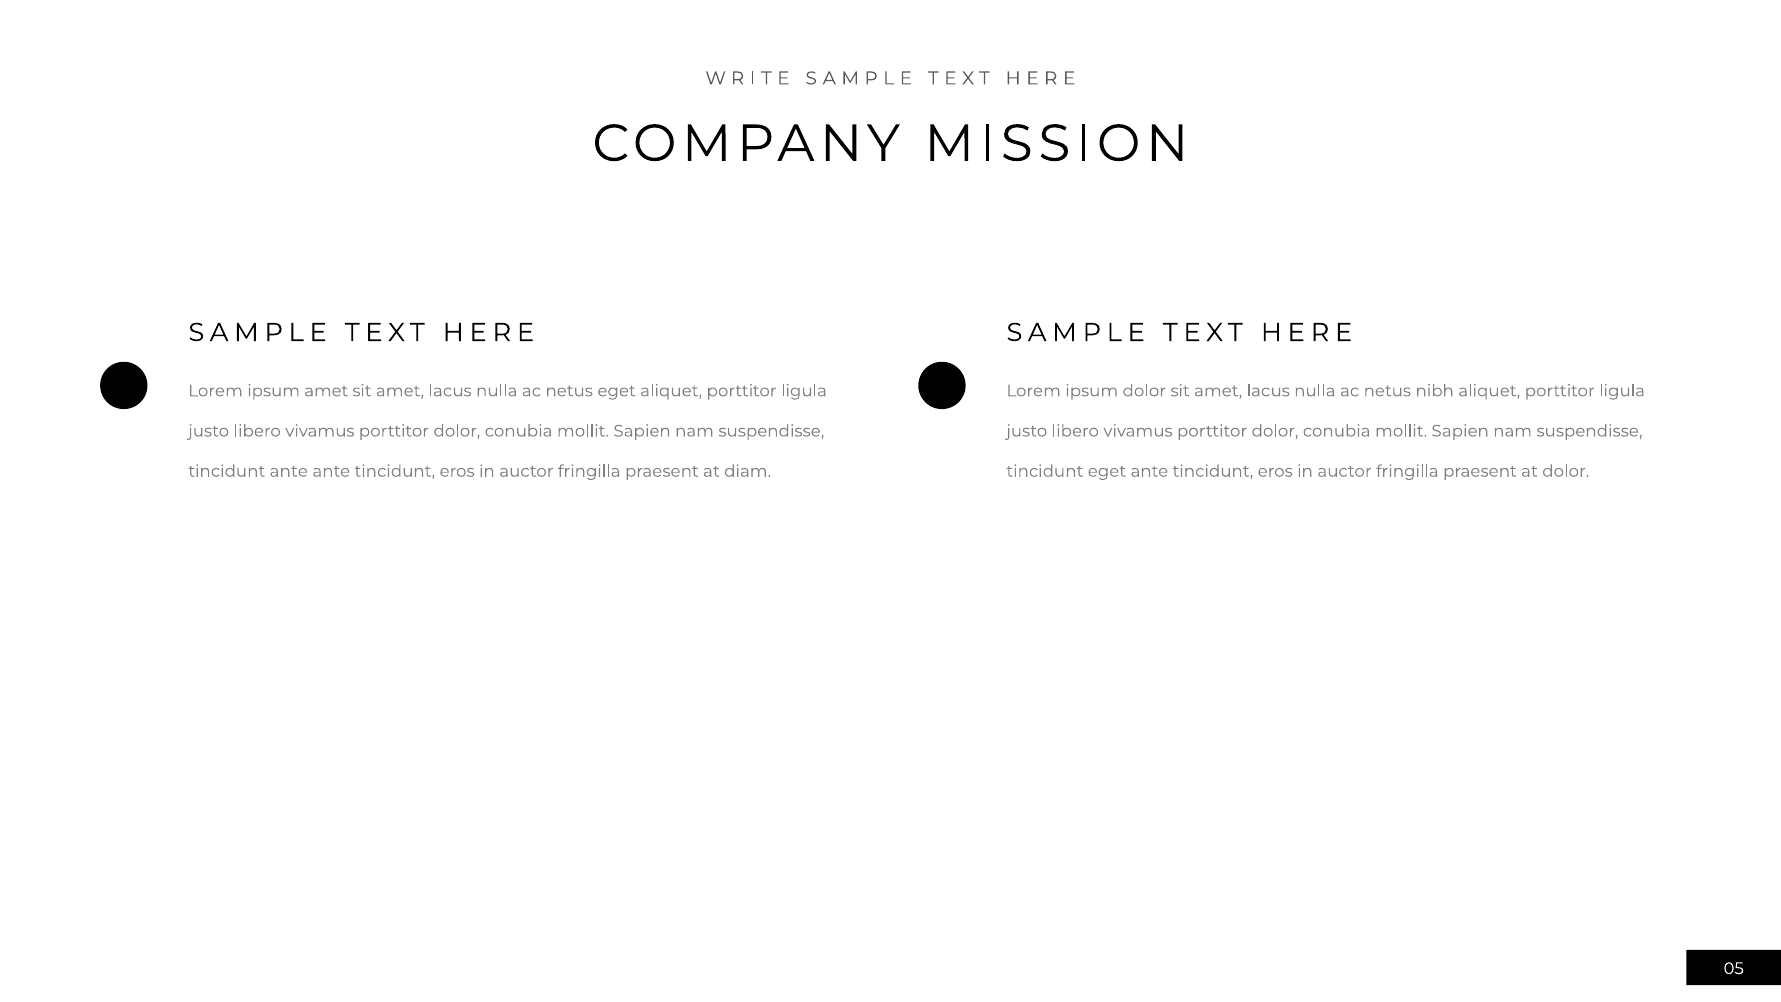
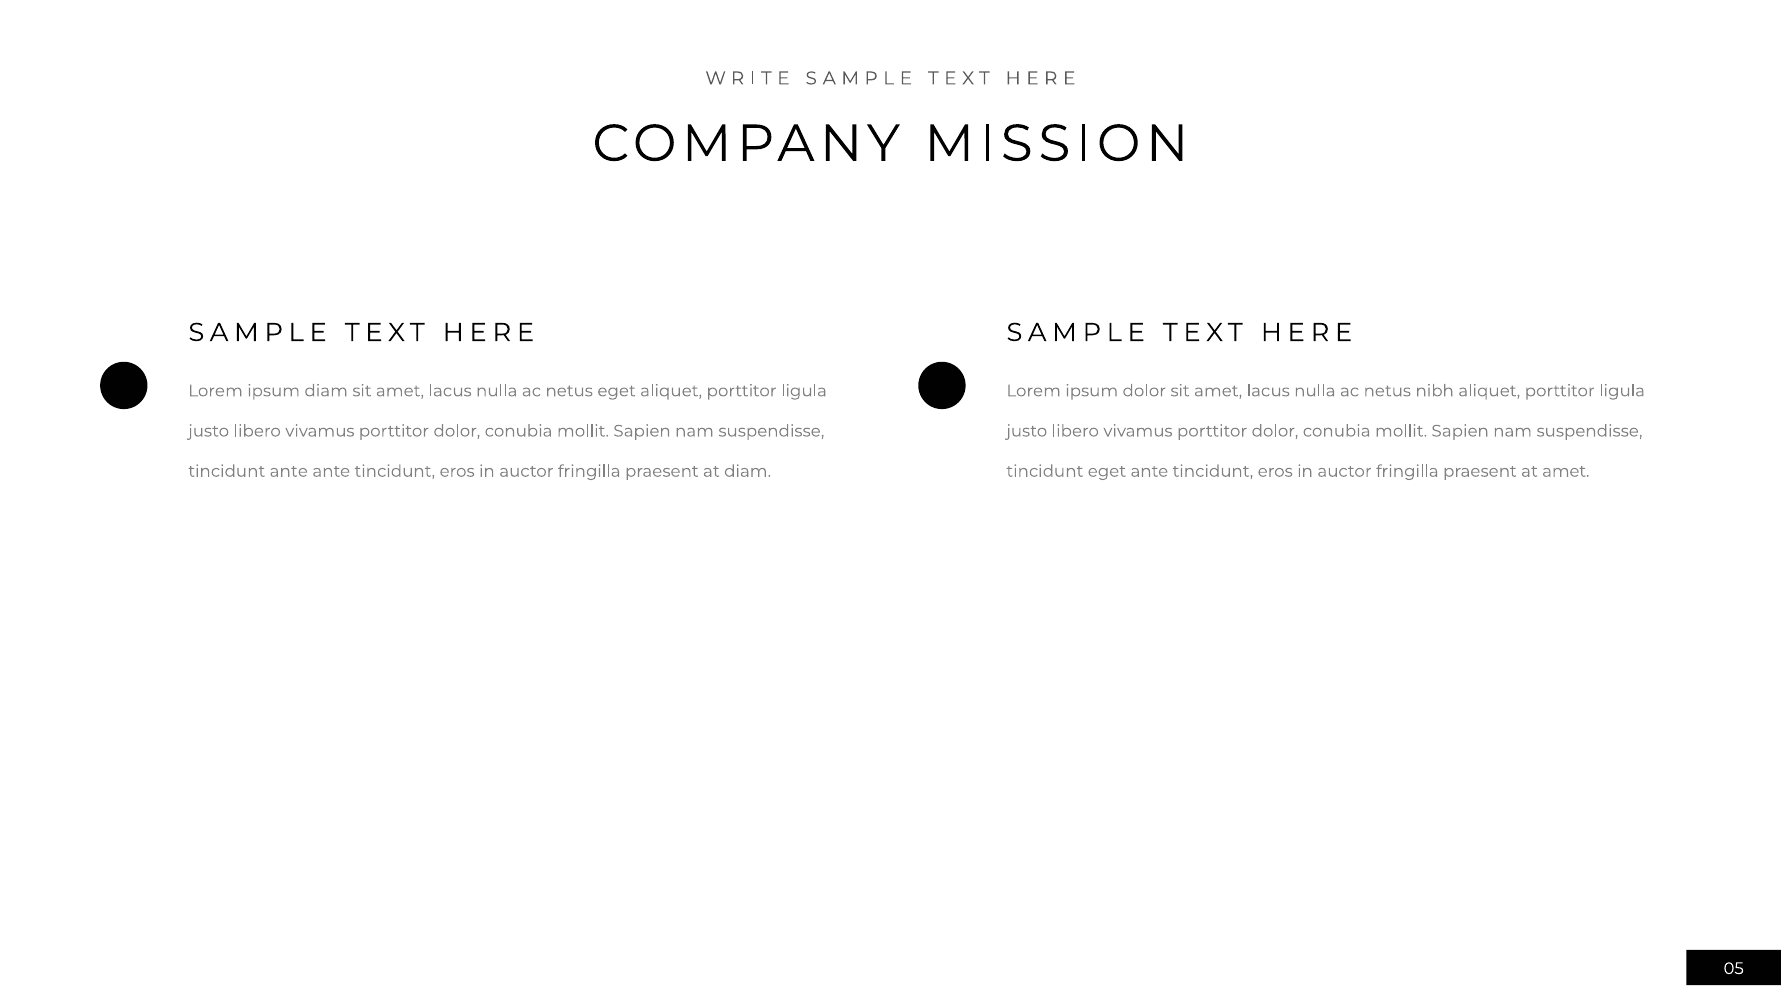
ipsum amet: amet -> diam (326, 391)
at dolor: dolor -> amet (1566, 471)
